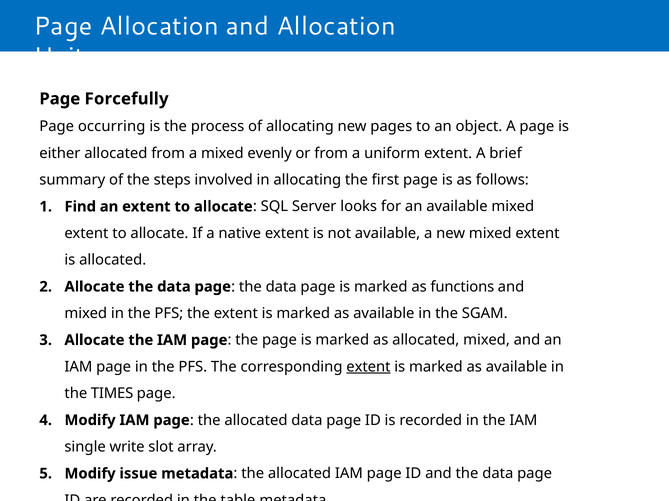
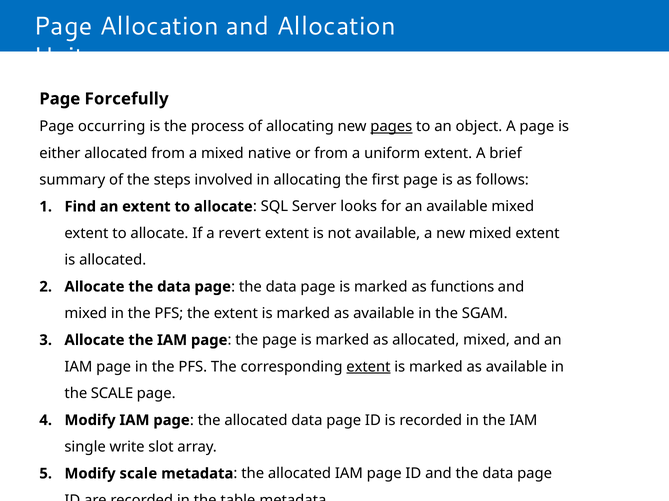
pages underline: none -> present (391, 127)
evenly: evenly -> native (269, 153)
native: native -> revert (240, 234)
the TIMES: TIMES -> SCALE (112, 394)
Modify issue: issue -> scale (138, 474)
